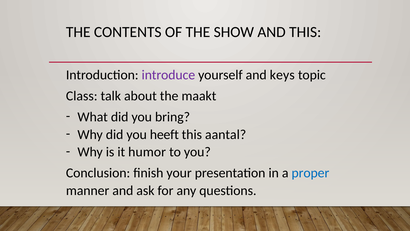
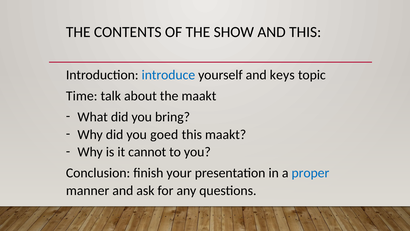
introduce colour: purple -> blue (168, 75)
Class: Class -> Time (82, 96)
heeft: heeft -> goed (164, 134)
this aantal: aantal -> maakt (226, 134)
humor: humor -> cannot (147, 152)
